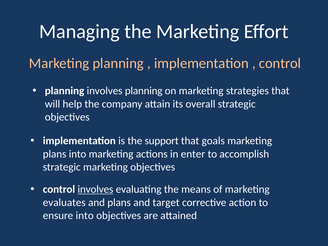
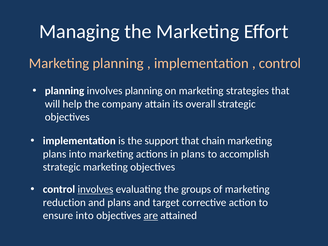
goals: goals -> chain (213, 141)
in enter: enter -> plans (193, 154)
means: means -> groups (196, 189)
evaluates: evaluates -> reduction (64, 202)
are underline: none -> present (151, 216)
